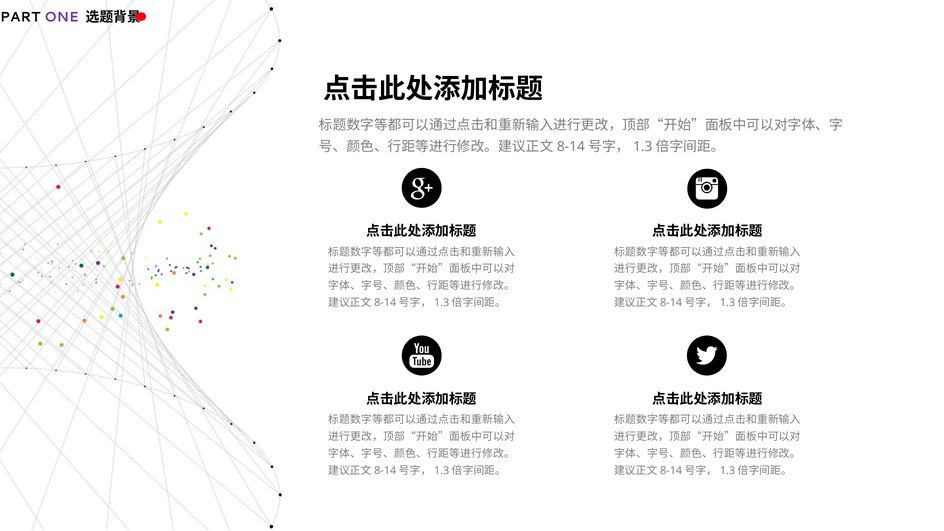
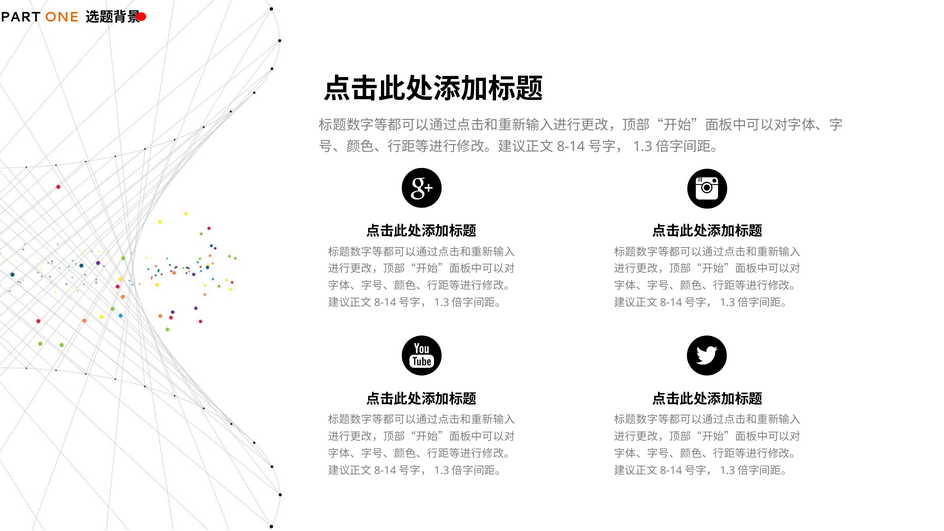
ONE colour: purple -> orange (62, 17)
